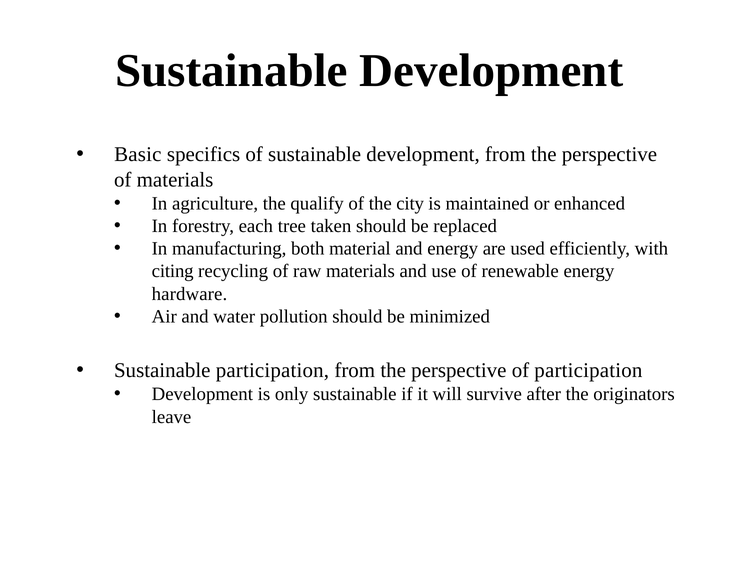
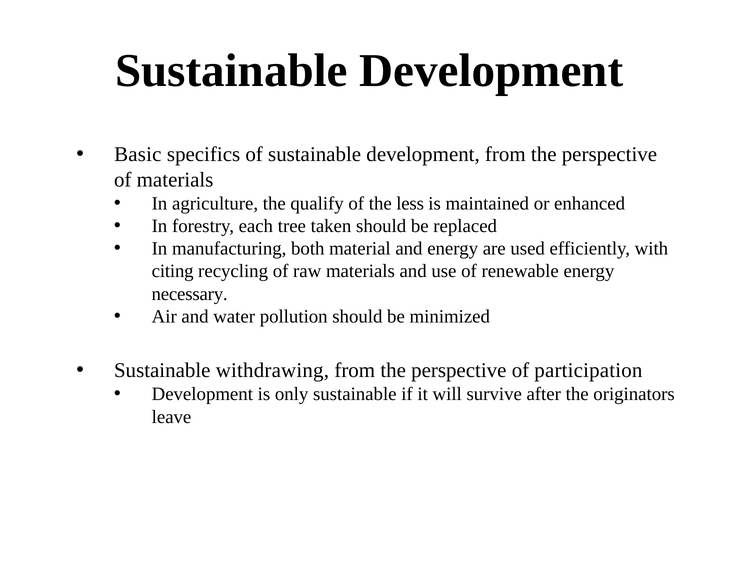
city: city -> less (410, 203)
hardware: hardware -> necessary (190, 294)
Sustainable participation: participation -> withdrawing (272, 370)
